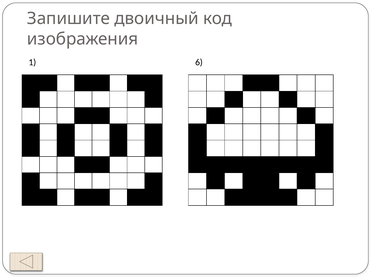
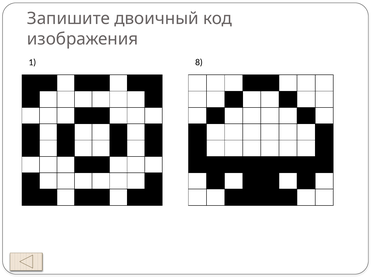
6: 6 -> 8 (199, 62)
